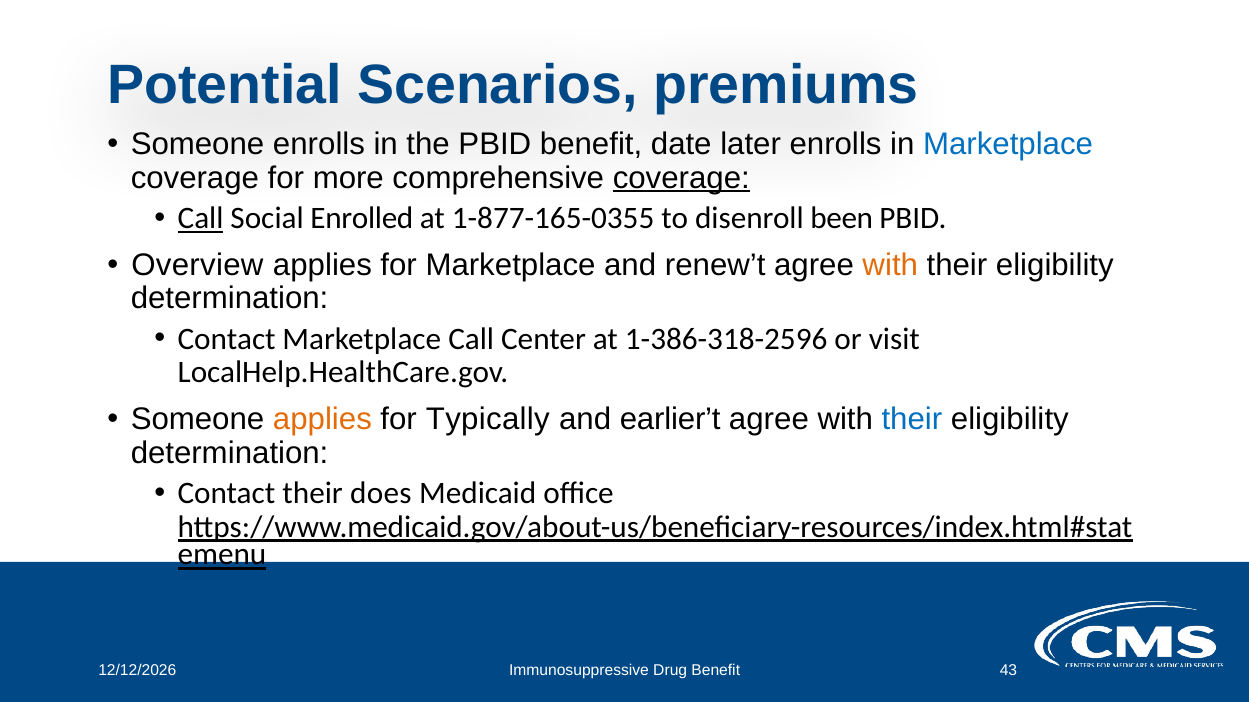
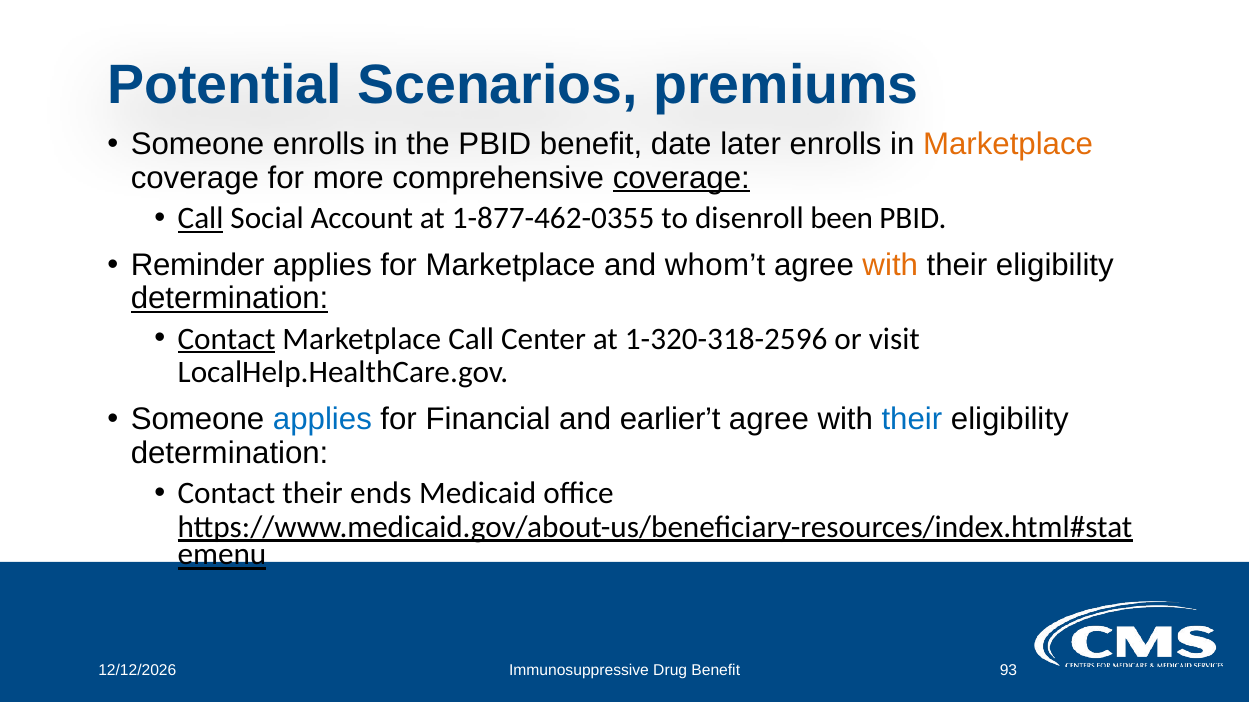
Marketplace colour: blue -> orange (1008, 144)
Enrolled: Enrolled -> Account (362, 218)
1-877-165-0355: 1-877-165-0355 -> 1-877-462-0355 (553, 218)
Overview: Overview -> Reminder (198, 265)
renew’t: renew’t -> whom’t (715, 265)
determination underline: none -> present (230, 299)
Contact underline: none -> present (227, 339)
1-386-318-2596: 1-386-318-2596 -> 1-320-318-2596 (726, 339)
applies colour: orange -> blue (322, 420)
Typically: Typically -> Financial (488, 420)
does: does -> ends (381, 494)
43: 43 -> 93 (1008, 671)
